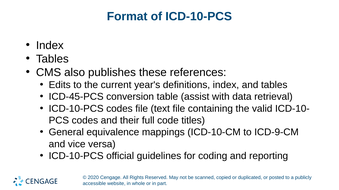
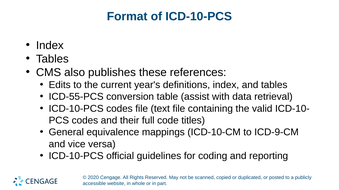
ICD-45-PCS: ICD-45-PCS -> ICD-55-PCS (76, 97)
